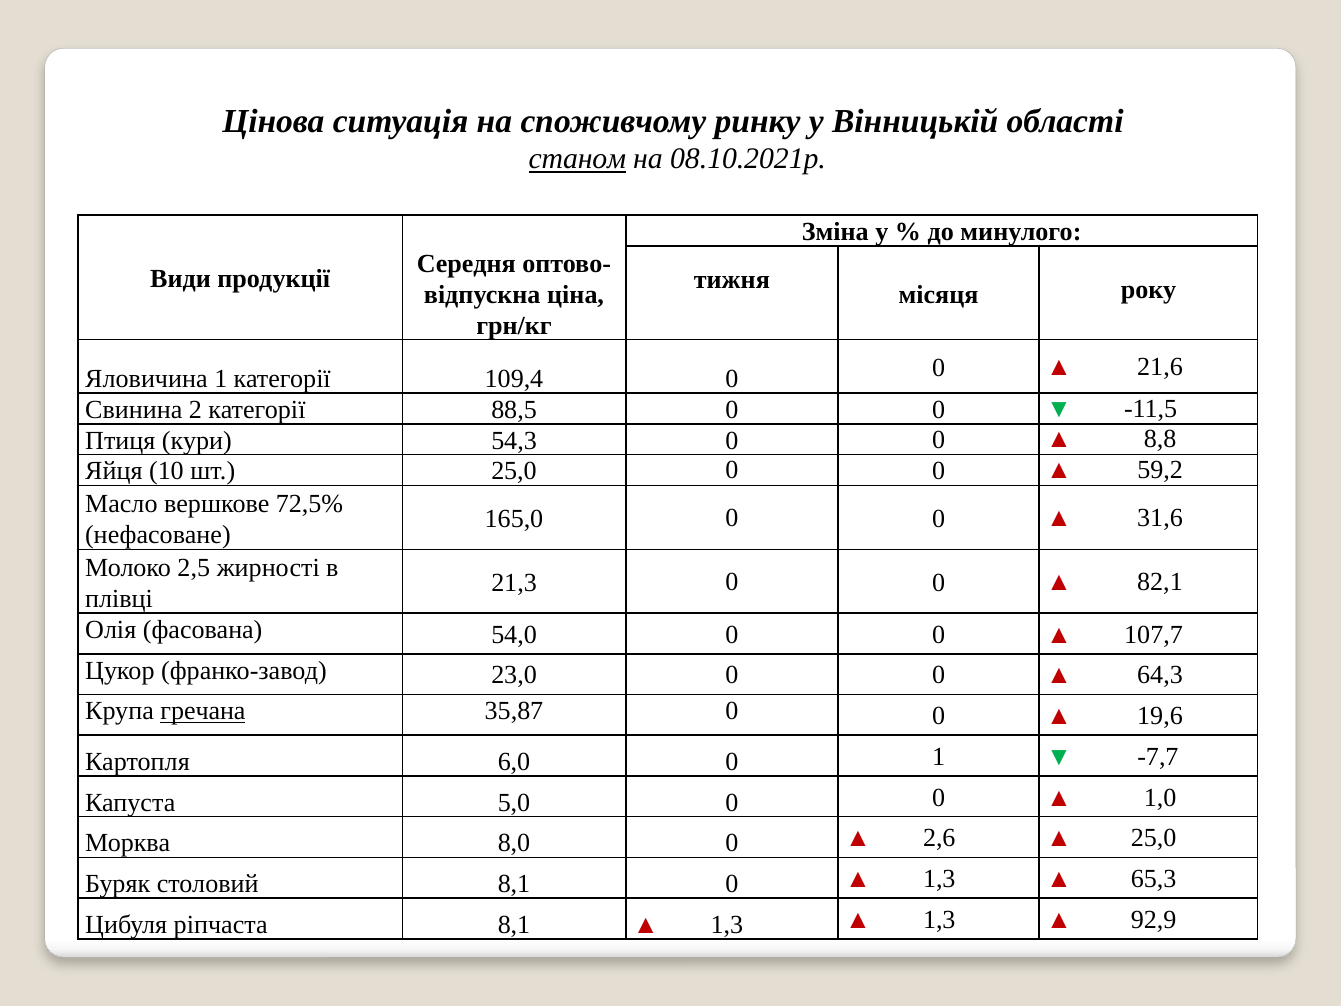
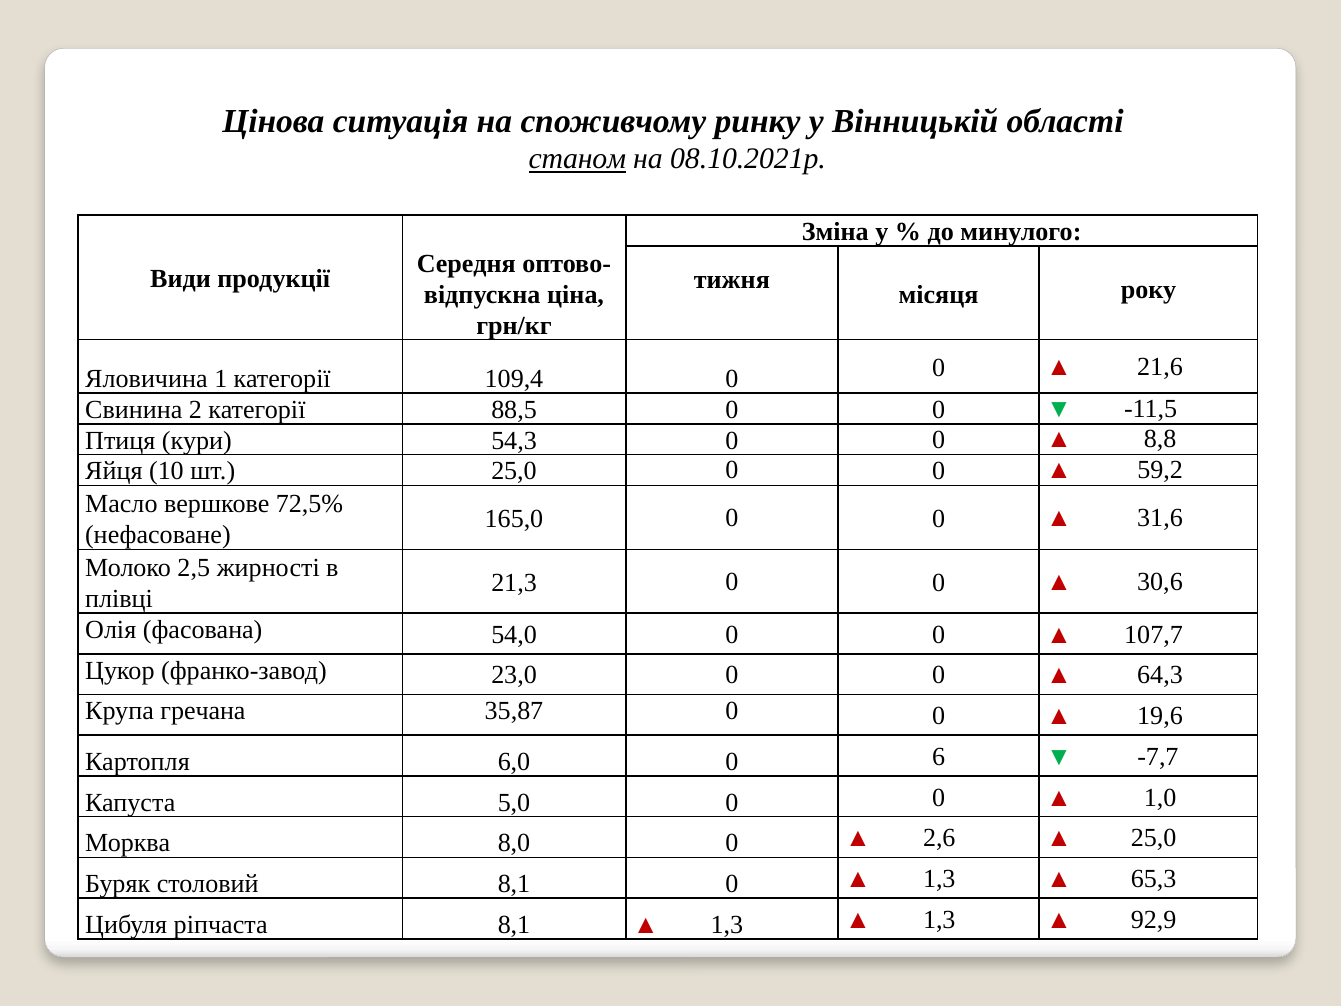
82,1: 82,1 -> 30,6 (1160, 581)
гречана underline: present -> none (203, 711)
0 1: 1 -> 6 (939, 757)
